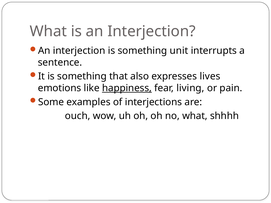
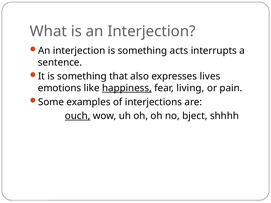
unit: unit -> acts (179, 51)
ouch underline: none -> present (78, 116)
no what: what -> bject (195, 116)
